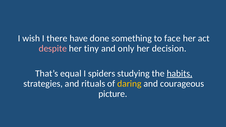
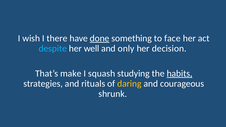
done underline: none -> present (100, 38)
despite colour: pink -> light blue (53, 49)
tiny: tiny -> well (92, 49)
equal: equal -> make (71, 74)
spiders: spiders -> squash (102, 74)
picture: picture -> shrunk (113, 94)
